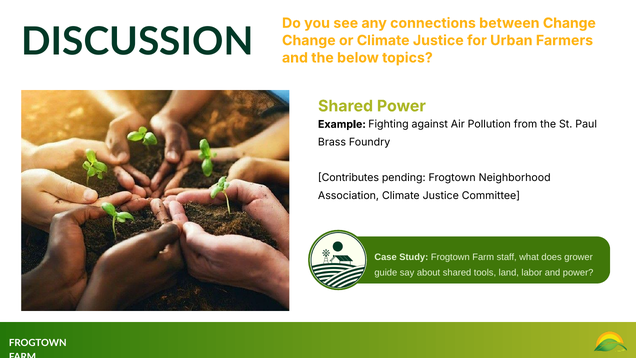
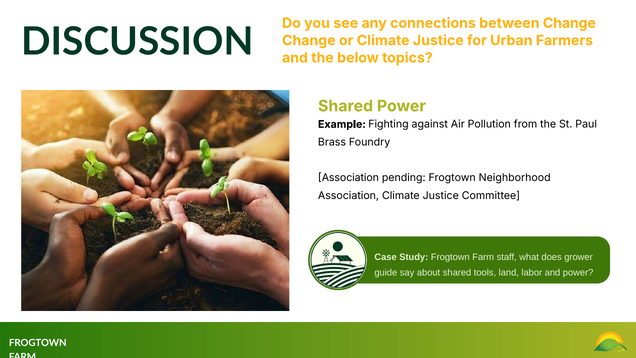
Contributes: Contributes -> Association (348, 178)
